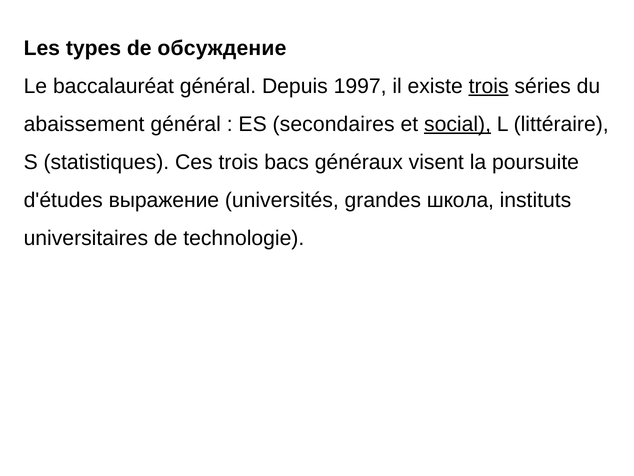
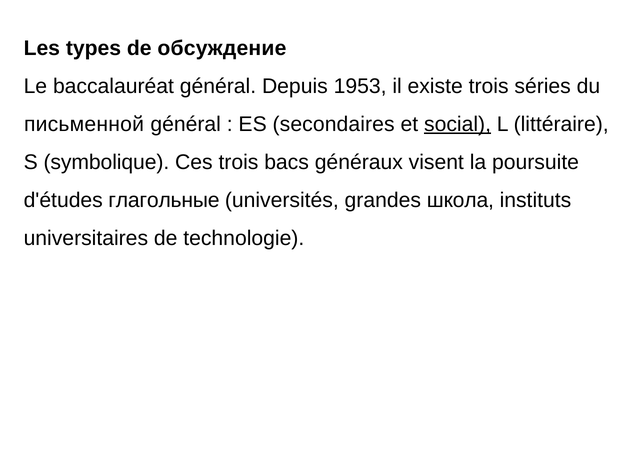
1997: 1997 -> 1953 (360, 86)
trois underline: present -> none (489, 86)
abaissement: abaissement -> письменной (84, 124)
statistiques: statistiques -> symbolique (106, 162)
выражение: выражение -> глагольные (164, 200)
